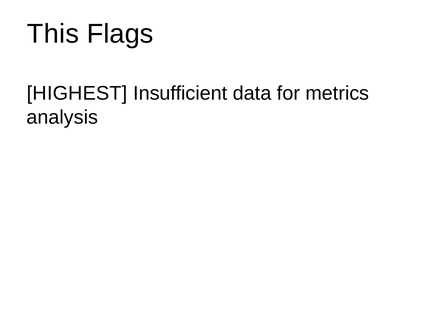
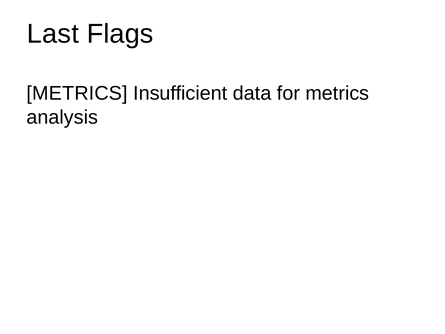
This: This -> Last (53, 34)
HIGHEST: HIGHEST -> METRICS (77, 93)
